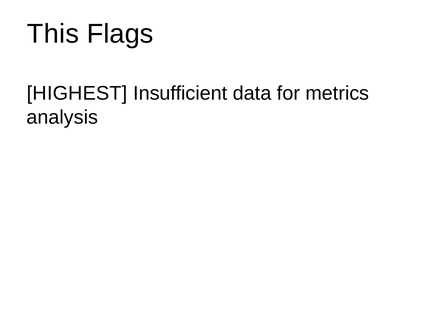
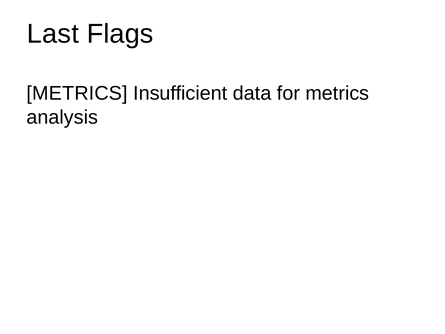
This: This -> Last (53, 34)
HIGHEST: HIGHEST -> METRICS (77, 93)
